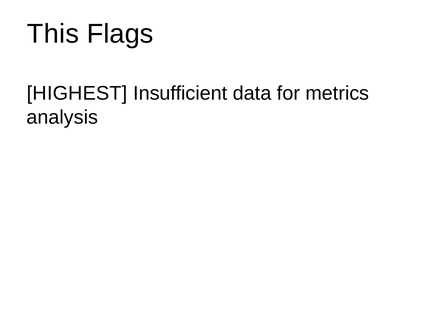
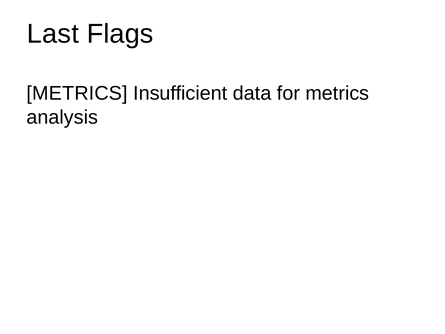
This: This -> Last (53, 34)
HIGHEST: HIGHEST -> METRICS (77, 93)
